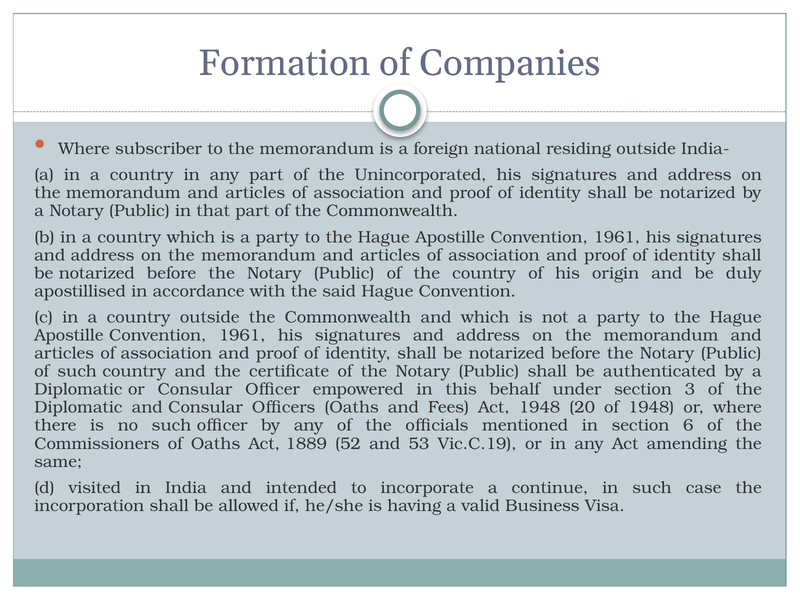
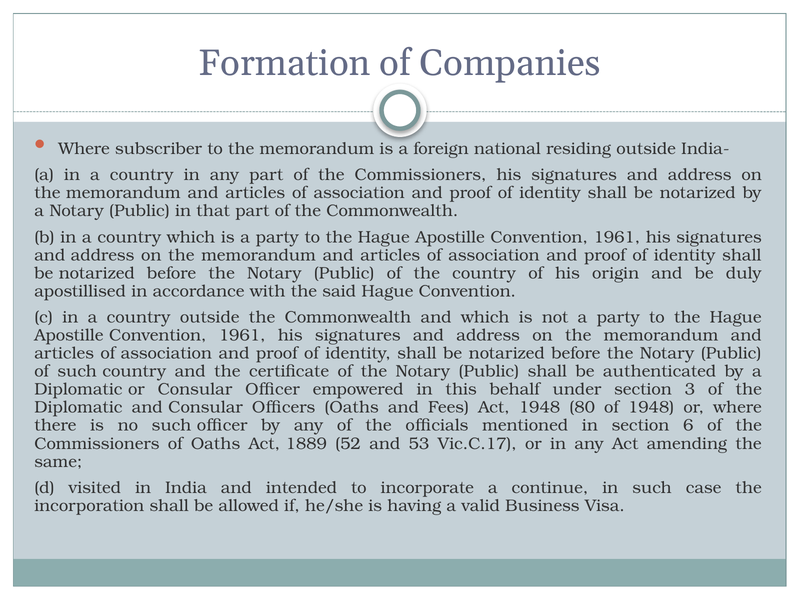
part of the Unincorporated: Unincorporated -> Commissioners (420, 175)
20: 20 -> 80 (582, 407)
Vic.C.19: Vic.C.19 -> Vic.C.17 (477, 444)
